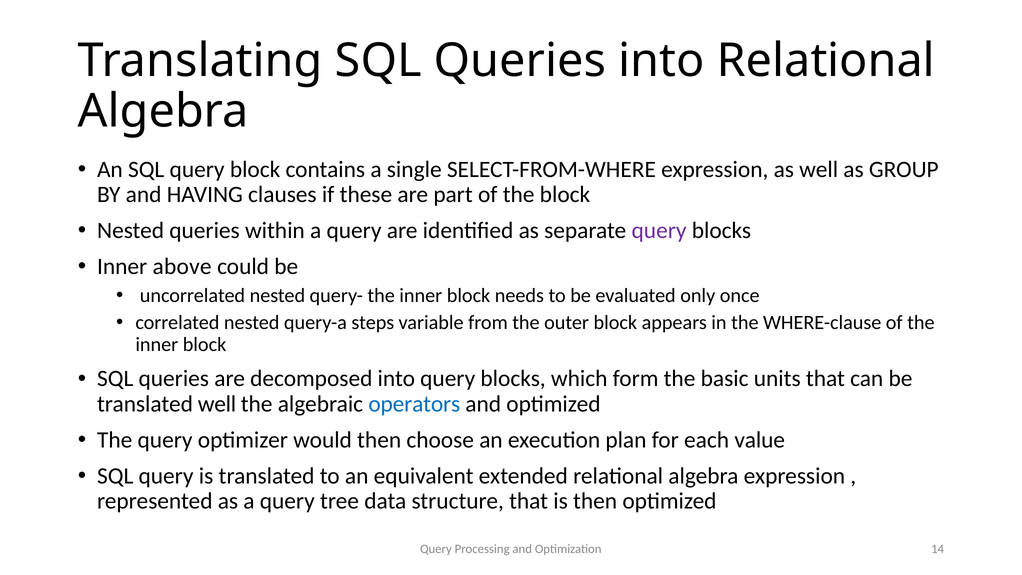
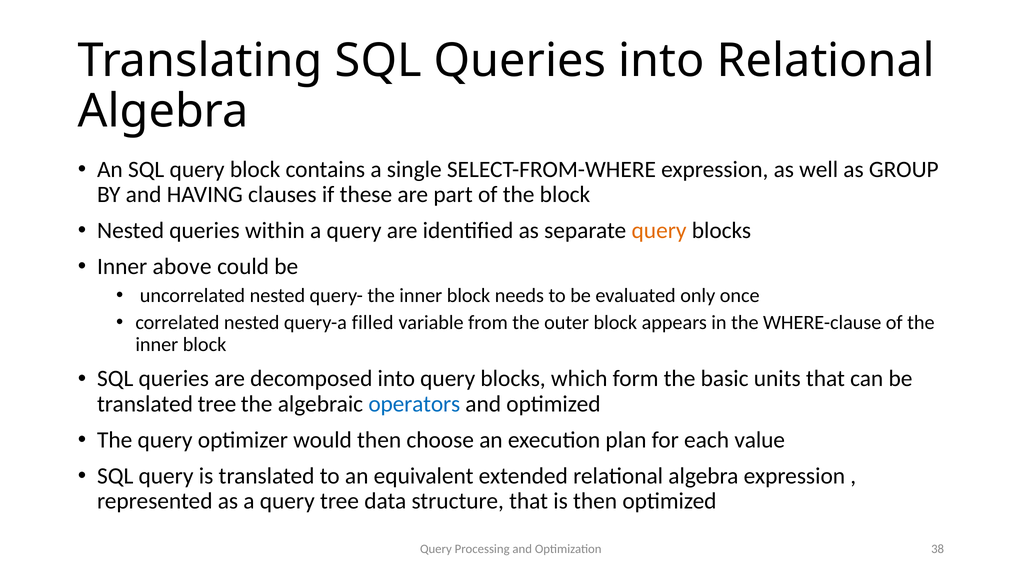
query colour: purple -> orange (659, 231)
steps: steps -> filled (373, 323)
translated well: well -> tree (217, 404)
14: 14 -> 38 (938, 549)
